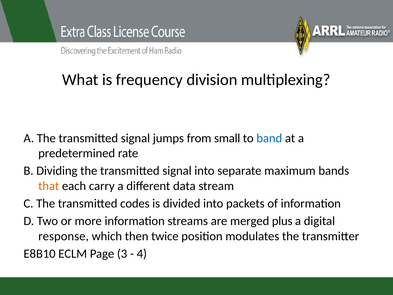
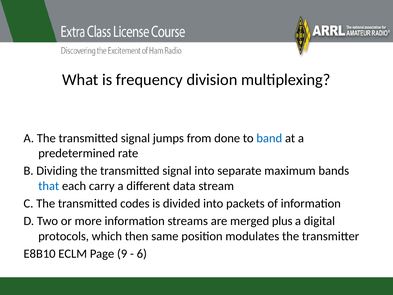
small: small -> done (227, 138)
that colour: orange -> blue (49, 186)
response: response -> protocols (64, 236)
twice: twice -> same (165, 236)
3: 3 -> 9 (122, 253)
4: 4 -> 6 (142, 253)
